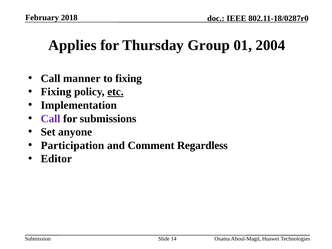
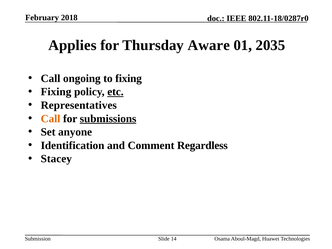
Group: Group -> Aware (209, 45)
2004: 2004 -> 2035 (271, 45)
manner: manner -> ongoing (82, 78)
Implementation: Implementation -> Representatives (79, 105)
Call colour: purple -> orange (51, 119)
submissions underline: none -> present (108, 119)
Participation: Participation -> Identification (73, 145)
Editor: Editor -> Stacey (56, 159)
